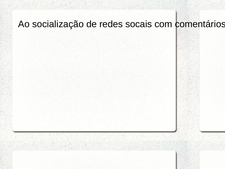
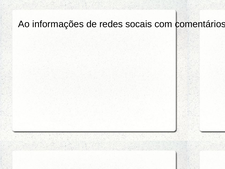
socialização: socialização -> informações (58, 24)
